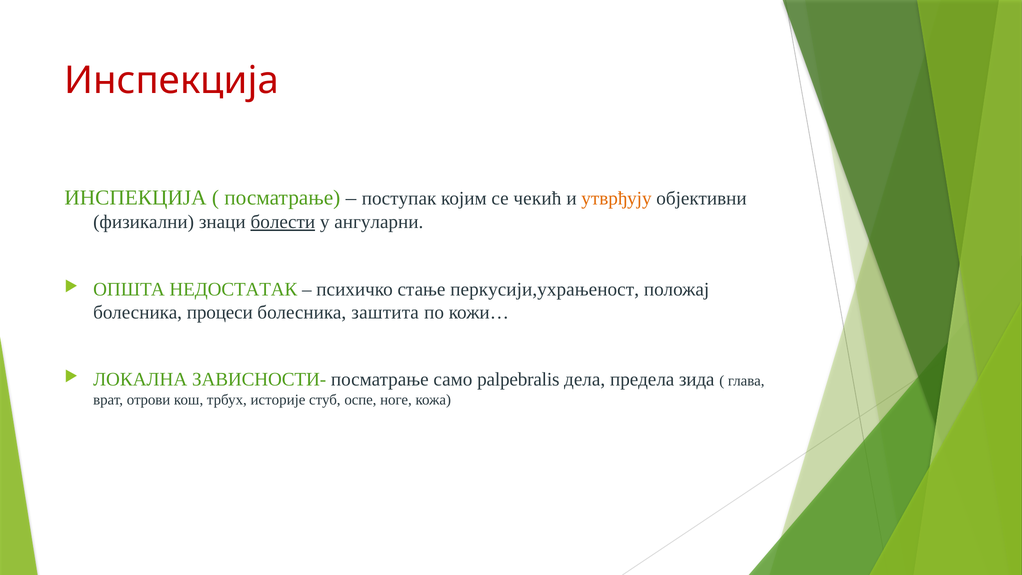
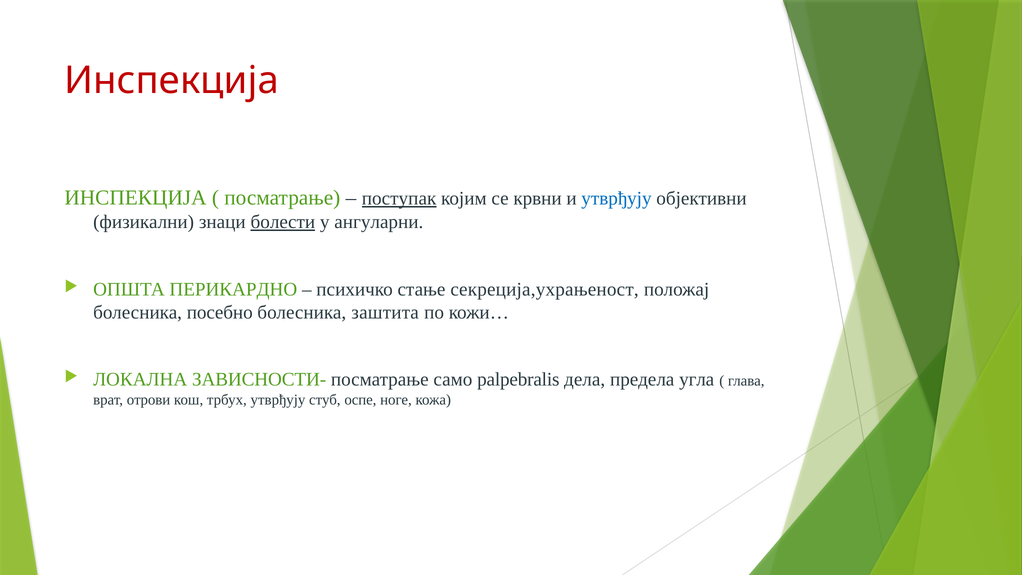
поступак underline: none -> present (399, 199)
чекић: чекић -> крвни (538, 199)
утврђују colour: orange -> blue (616, 199)
НЕДОСТАТАК: НЕДОСТАТАК -> ПЕРИКАРДНО (233, 289)
перкусији,ухрањеност: перкусији,ухрањеност -> секреција,ухрањеност (545, 289)
процеси: процеси -> посебно (220, 312)
зида: зида -> угла (697, 380)
трбух историје: историје -> утврђују (278, 400)
